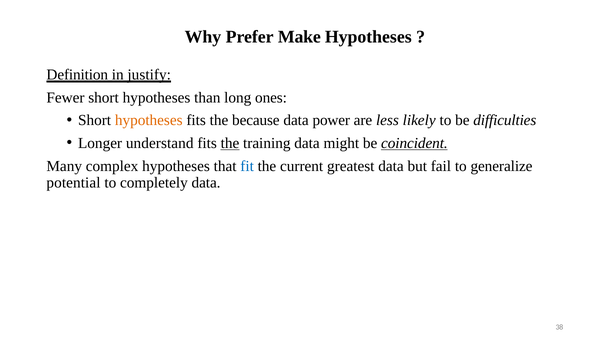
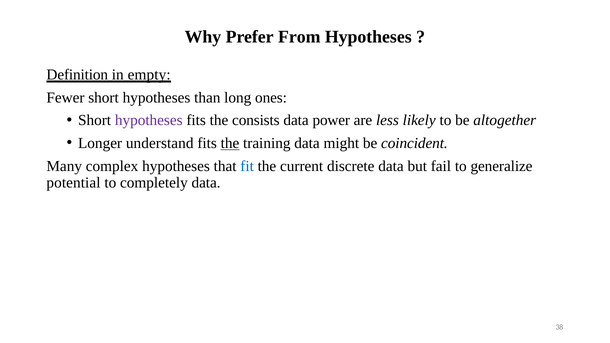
Make: Make -> From (299, 37)
justify: justify -> empty (149, 75)
hypotheses colour: orange -> purple (149, 120)
because: because -> consists (256, 120)
difficulties: difficulties -> altogether (505, 120)
coincident underline: present -> none (414, 143)
greatest: greatest -> discrete (351, 166)
